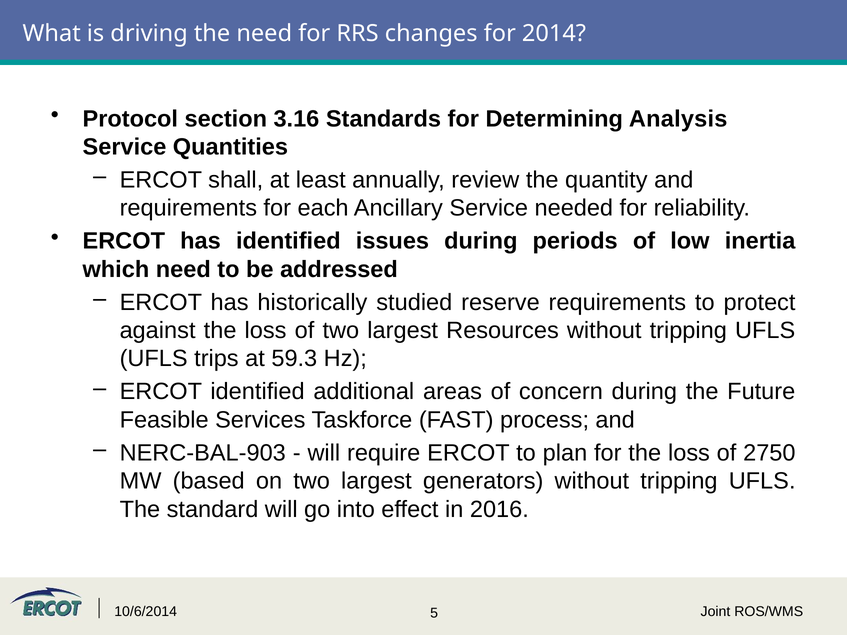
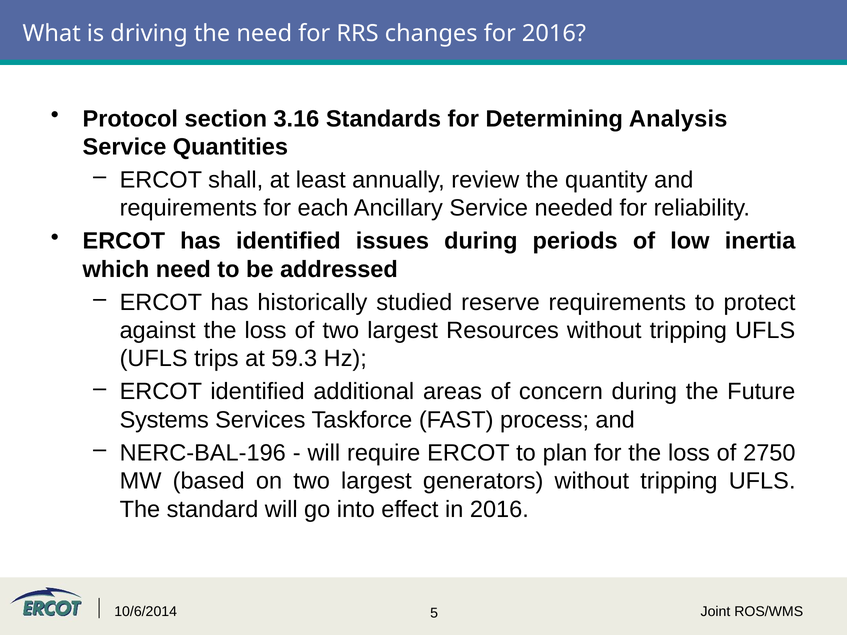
for 2014: 2014 -> 2016 (554, 33)
Feasible: Feasible -> Systems (164, 420)
NERC-BAL-903: NERC-BAL-903 -> NERC-BAL-196 (203, 453)
